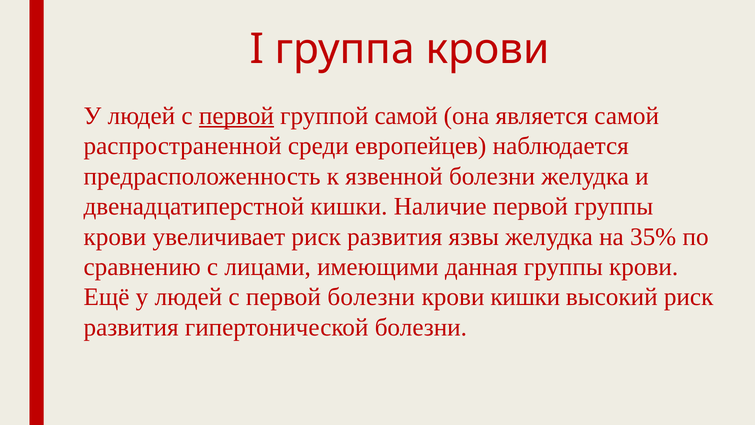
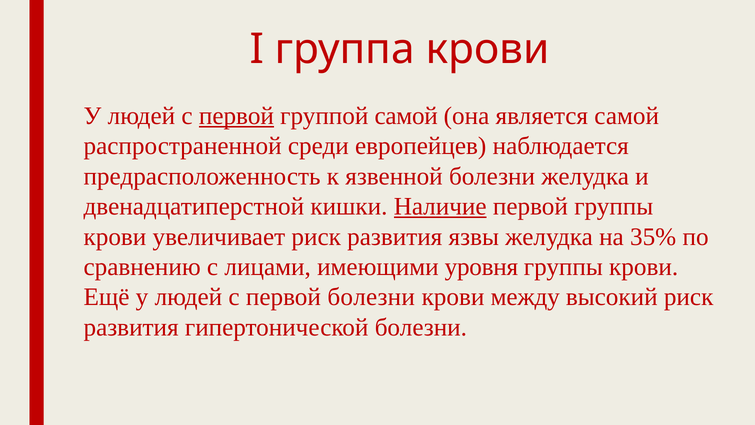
Наличие underline: none -> present (440, 206)
данная: данная -> уровня (481, 267)
крови кишки: кишки -> между (525, 297)
